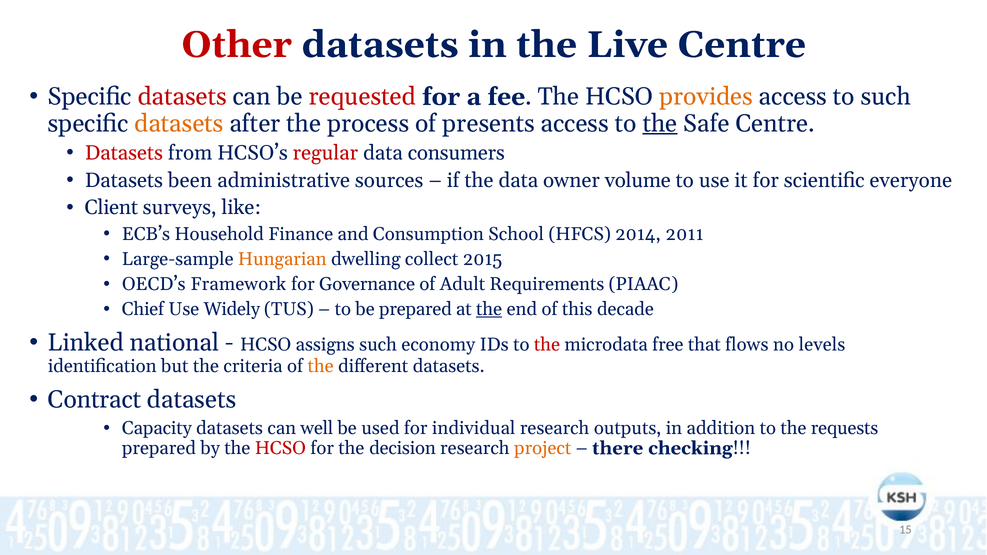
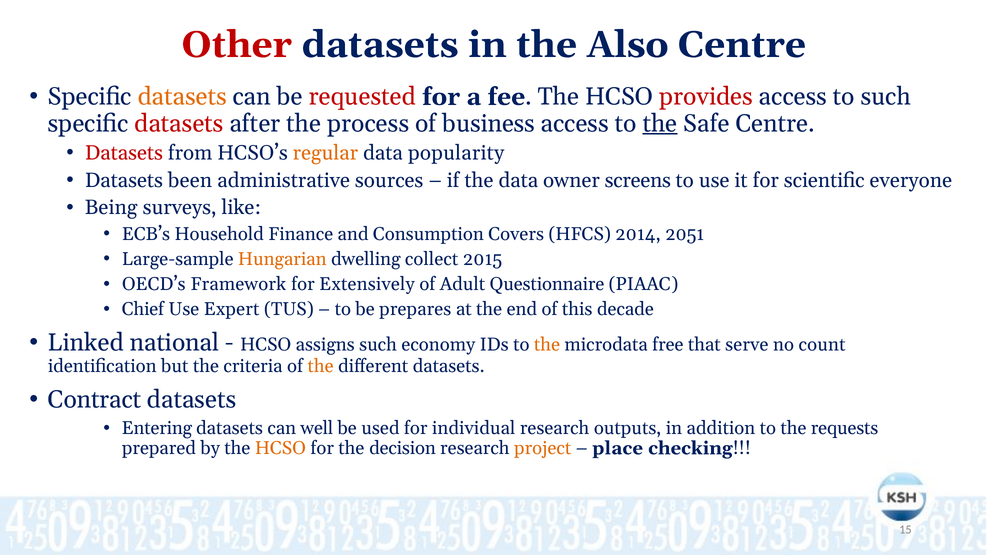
Live: Live -> Also (628, 45)
datasets colour: red -> orange (182, 97)
provides colour: orange -> red (706, 97)
datasets colour: orange -> red (179, 123)
presents: presents -> business (489, 123)
regular colour: red -> orange (325, 153)
consumers: consumers -> popularity (456, 153)
volume: volume -> screens (638, 180)
Client: Client -> Being (111, 208)
School: School -> Covers (516, 234)
2011: 2011 -> 2051 (685, 234)
Governance: Governance -> Extensively (367, 284)
Requirements: Requirements -> Questionnaire (547, 284)
Widely: Widely -> Expert (232, 309)
be prepared: prepared -> prepares (415, 309)
the underline: present -> none (489, 309)
the colour: red -> orange (547, 345)
flows: flows -> serve (747, 345)
levels: levels -> count (822, 345)
Capacity: Capacity -> Entering (157, 428)
HCSO colour: red -> orange (280, 448)
there: there -> place (618, 448)
